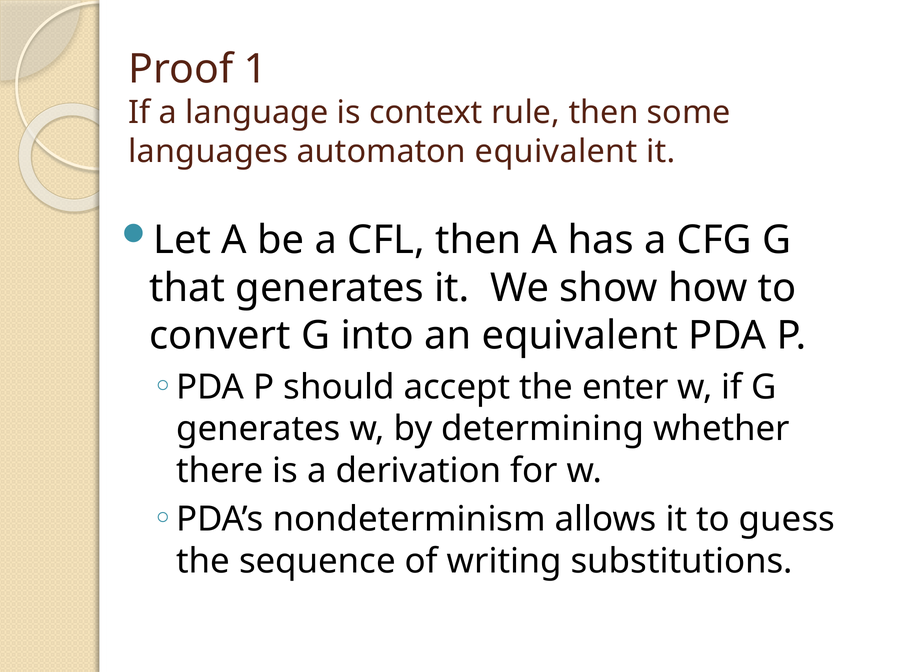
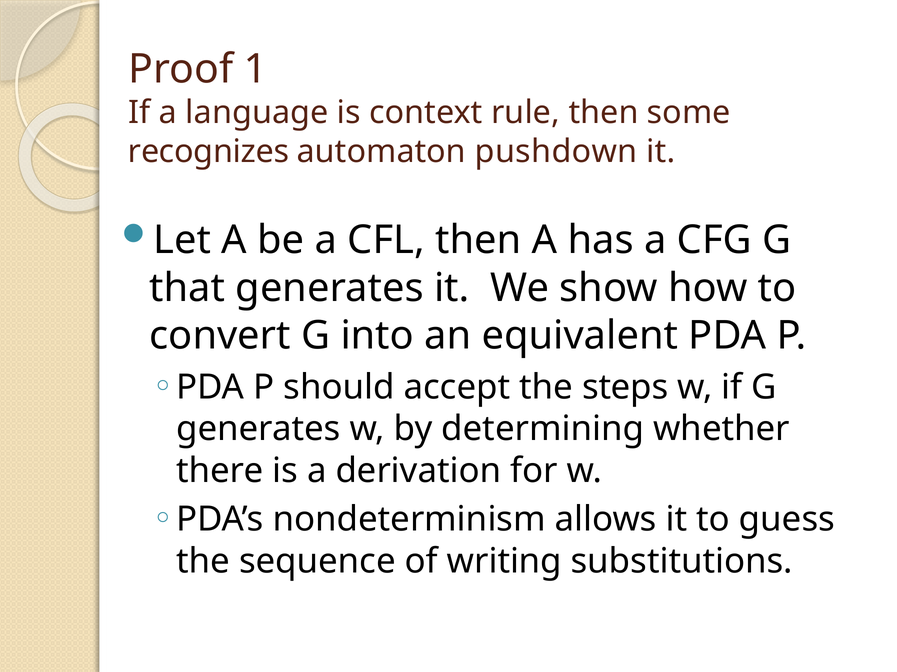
languages: languages -> recognizes (209, 152)
automaton equivalent: equivalent -> pushdown (556, 152)
enter: enter -> steps (625, 388)
